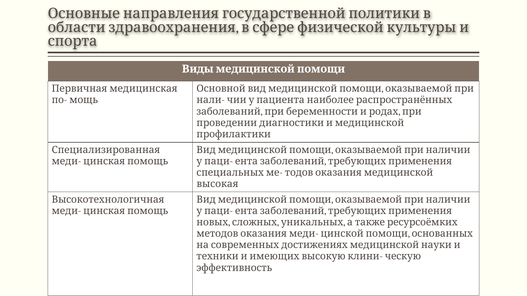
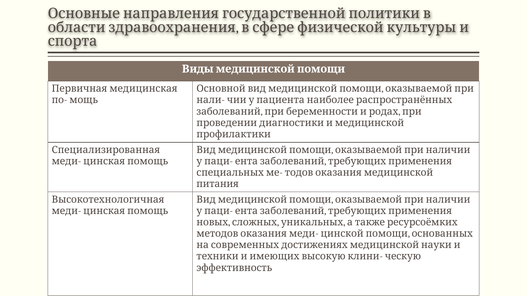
высокая: высокая -> питания (218, 184)
